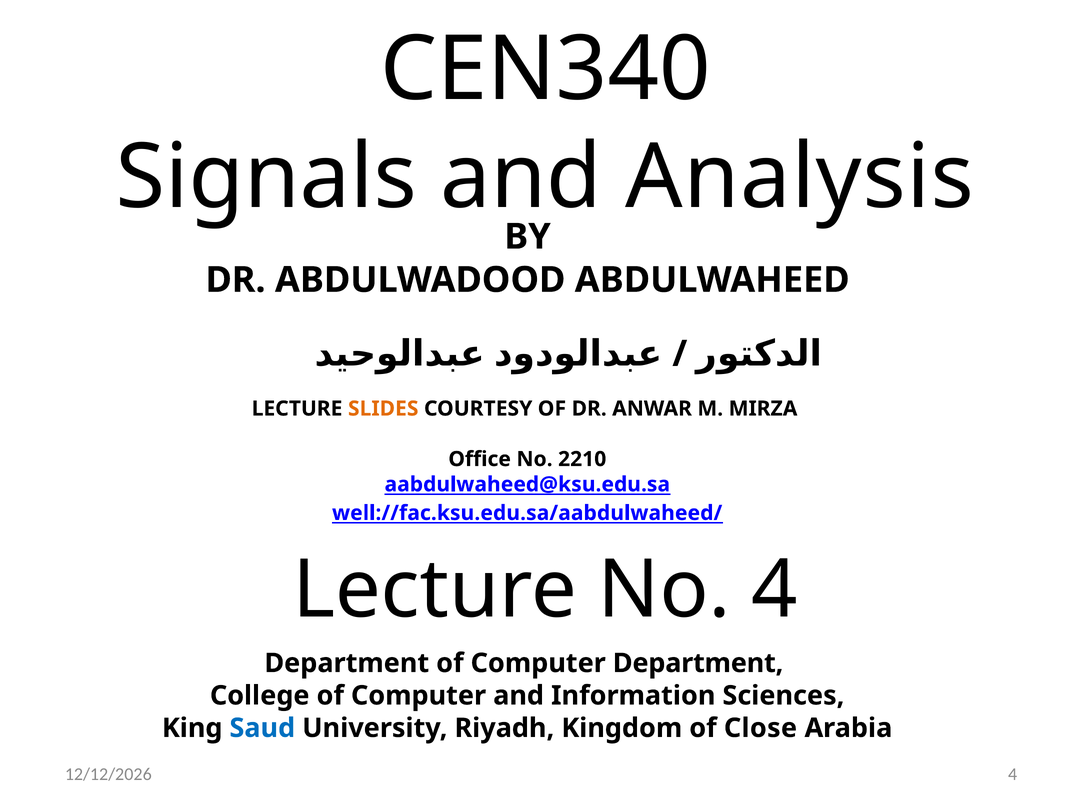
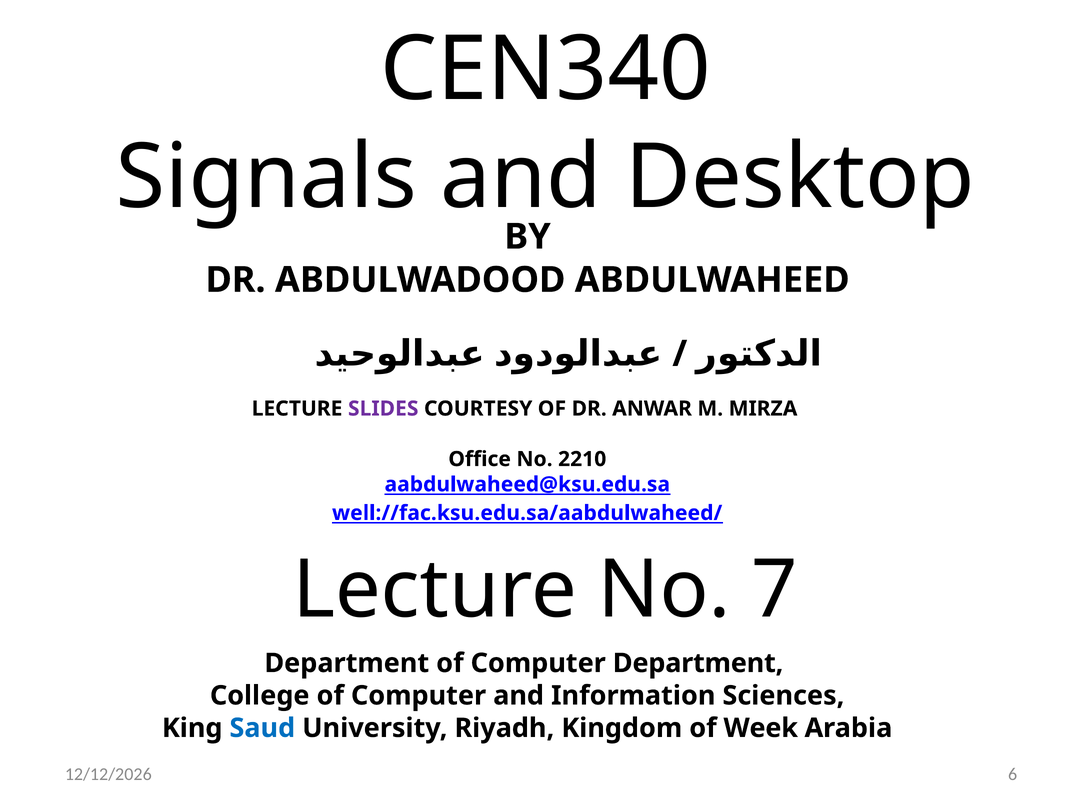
Analysis: Analysis -> Desktop (800, 178)
SLIDES colour: orange -> purple (383, 409)
No 4: 4 -> 7 (775, 591)
Close: Close -> Week (761, 728)
4: 4 -> 6 (1013, 775)
